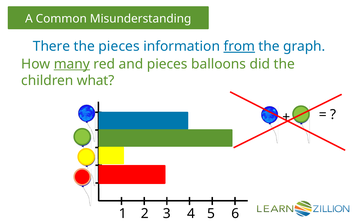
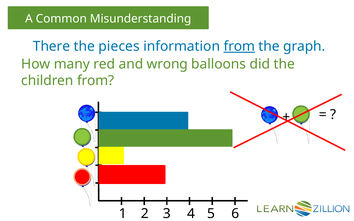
many underline: present -> none (72, 64)
and pieces: pieces -> wrong (167, 64)
children what: what -> from (96, 81)
